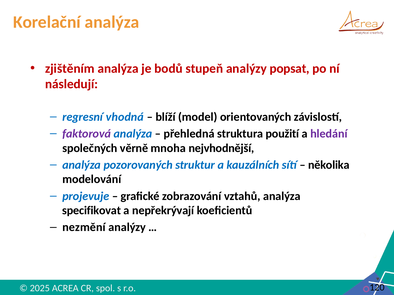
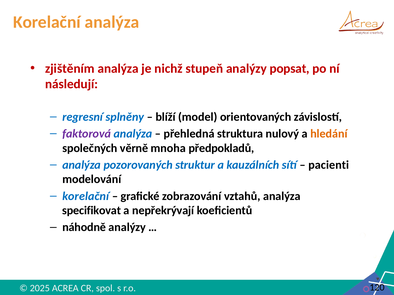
bodů: bodů -> nichž (169, 69)
vhodná: vhodná -> splněny (125, 117)
použití: použití -> nulový (282, 134)
hledání colour: purple -> orange (329, 134)
nejvhodnější: nejvhodnější -> předpokladů (221, 148)
několika: několika -> pacienti (329, 165)
projevuje: projevuje -> korelační (86, 196)
nezmění: nezmění -> náhodně (84, 228)
